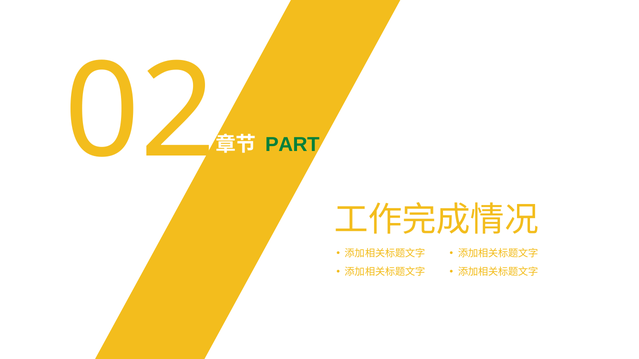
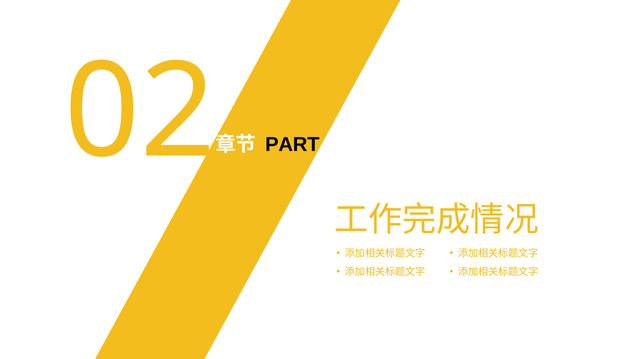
PART colour: green -> black (292, 145)
